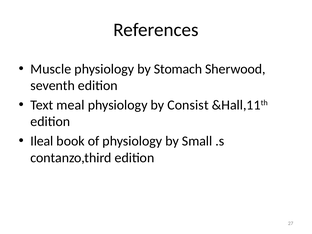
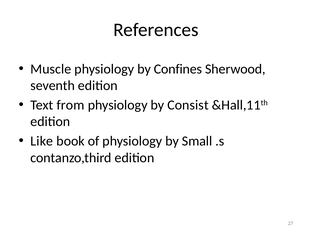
Stomach: Stomach -> Confines (178, 69)
meal: meal -> from (71, 105)
Ileal: Ileal -> Like (42, 141)
